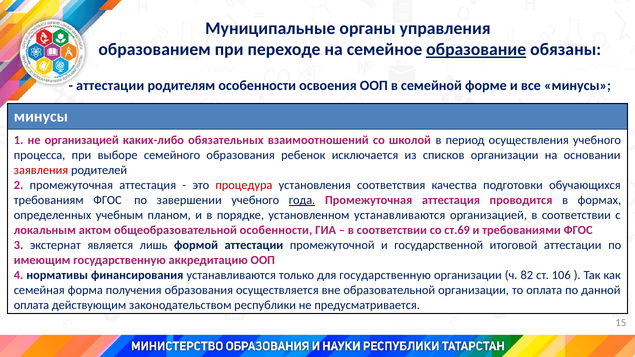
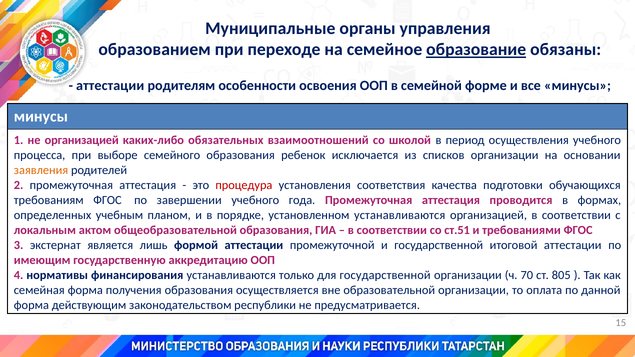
заявления colour: red -> orange (41, 170)
года underline: present -> none (302, 200)
общеобразовательной особенности: особенности -> образования (276, 230)
ст.69: ст.69 -> ст.51 (457, 230)
для государственную: государственную -> государственной (385, 275)
82: 82 -> 70 (527, 275)
106: 106 -> 805 (561, 275)
оплата: оплата -> форма (31, 305)
